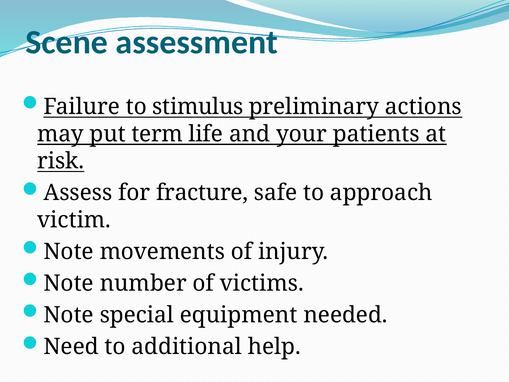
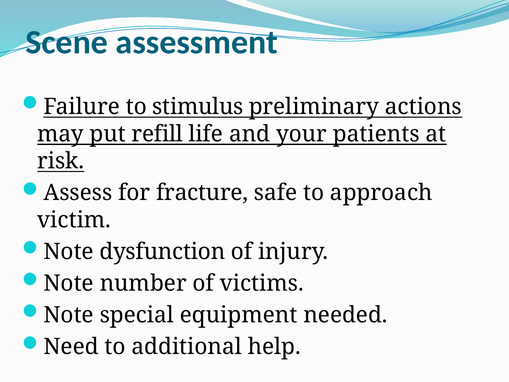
term: term -> refill (157, 134)
movements: movements -> dysfunction (162, 252)
